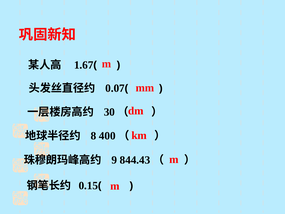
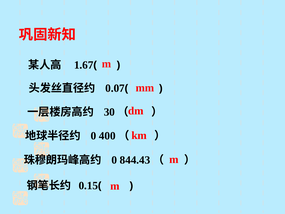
8: 8 -> 0 (93, 136)
9: 9 -> 0 (114, 160)
